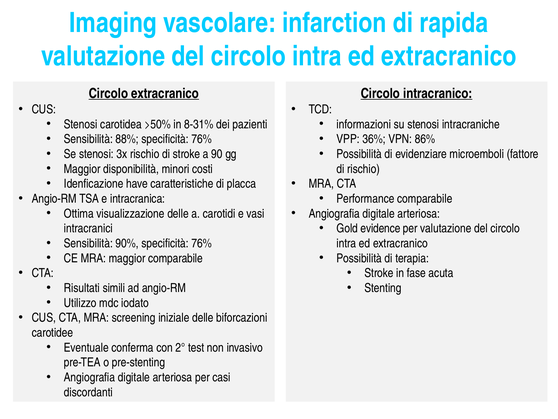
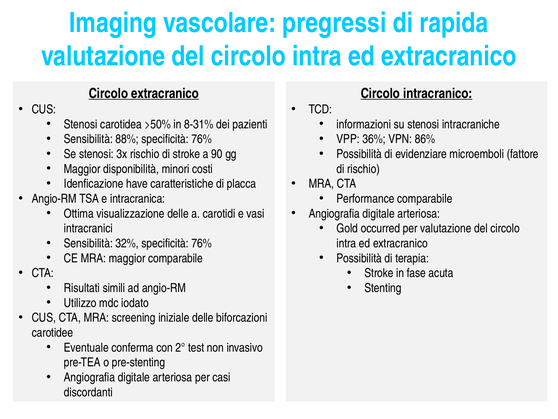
infarction: infarction -> pregressi (334, 23)
evidence: evidence -> occurred (380, 228)
90%: 90% -> 32% (127, 243)
